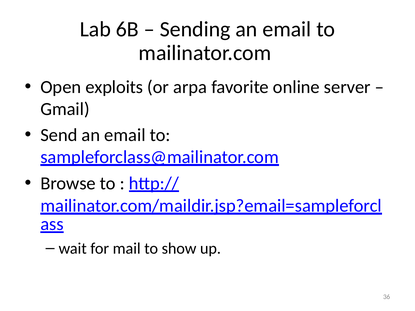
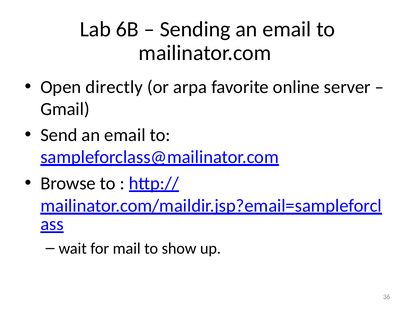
exploits: exploits -> directly (114, 87)
